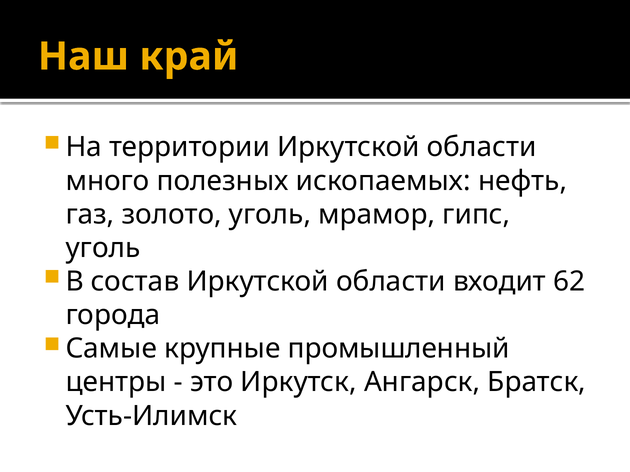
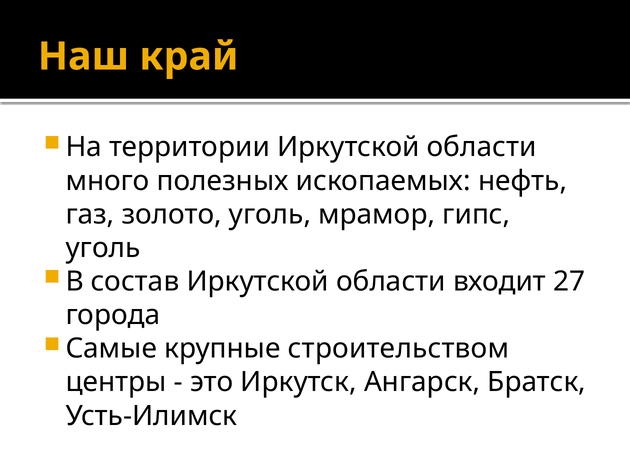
62: 62 -> 27 (569, 282)
промышленный: промышленный -> строительством (399, 349)
